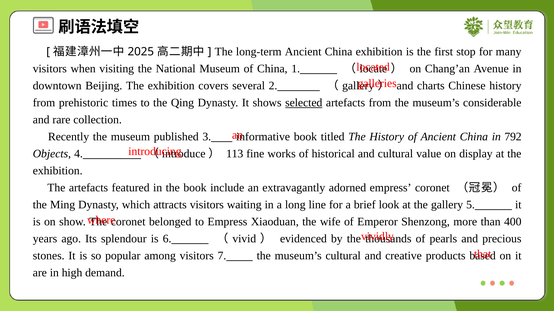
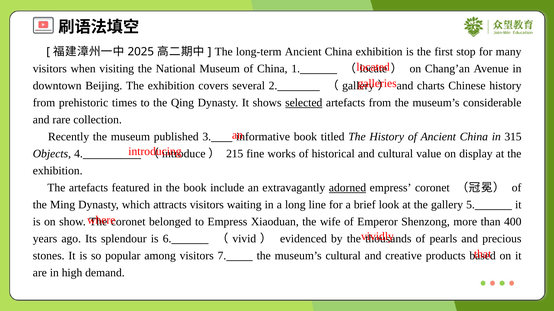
792: 792 -> 315 (513, 137)
113: 113 -> 215 (235, 154)
adorned underline: none -> present (348, 188)
